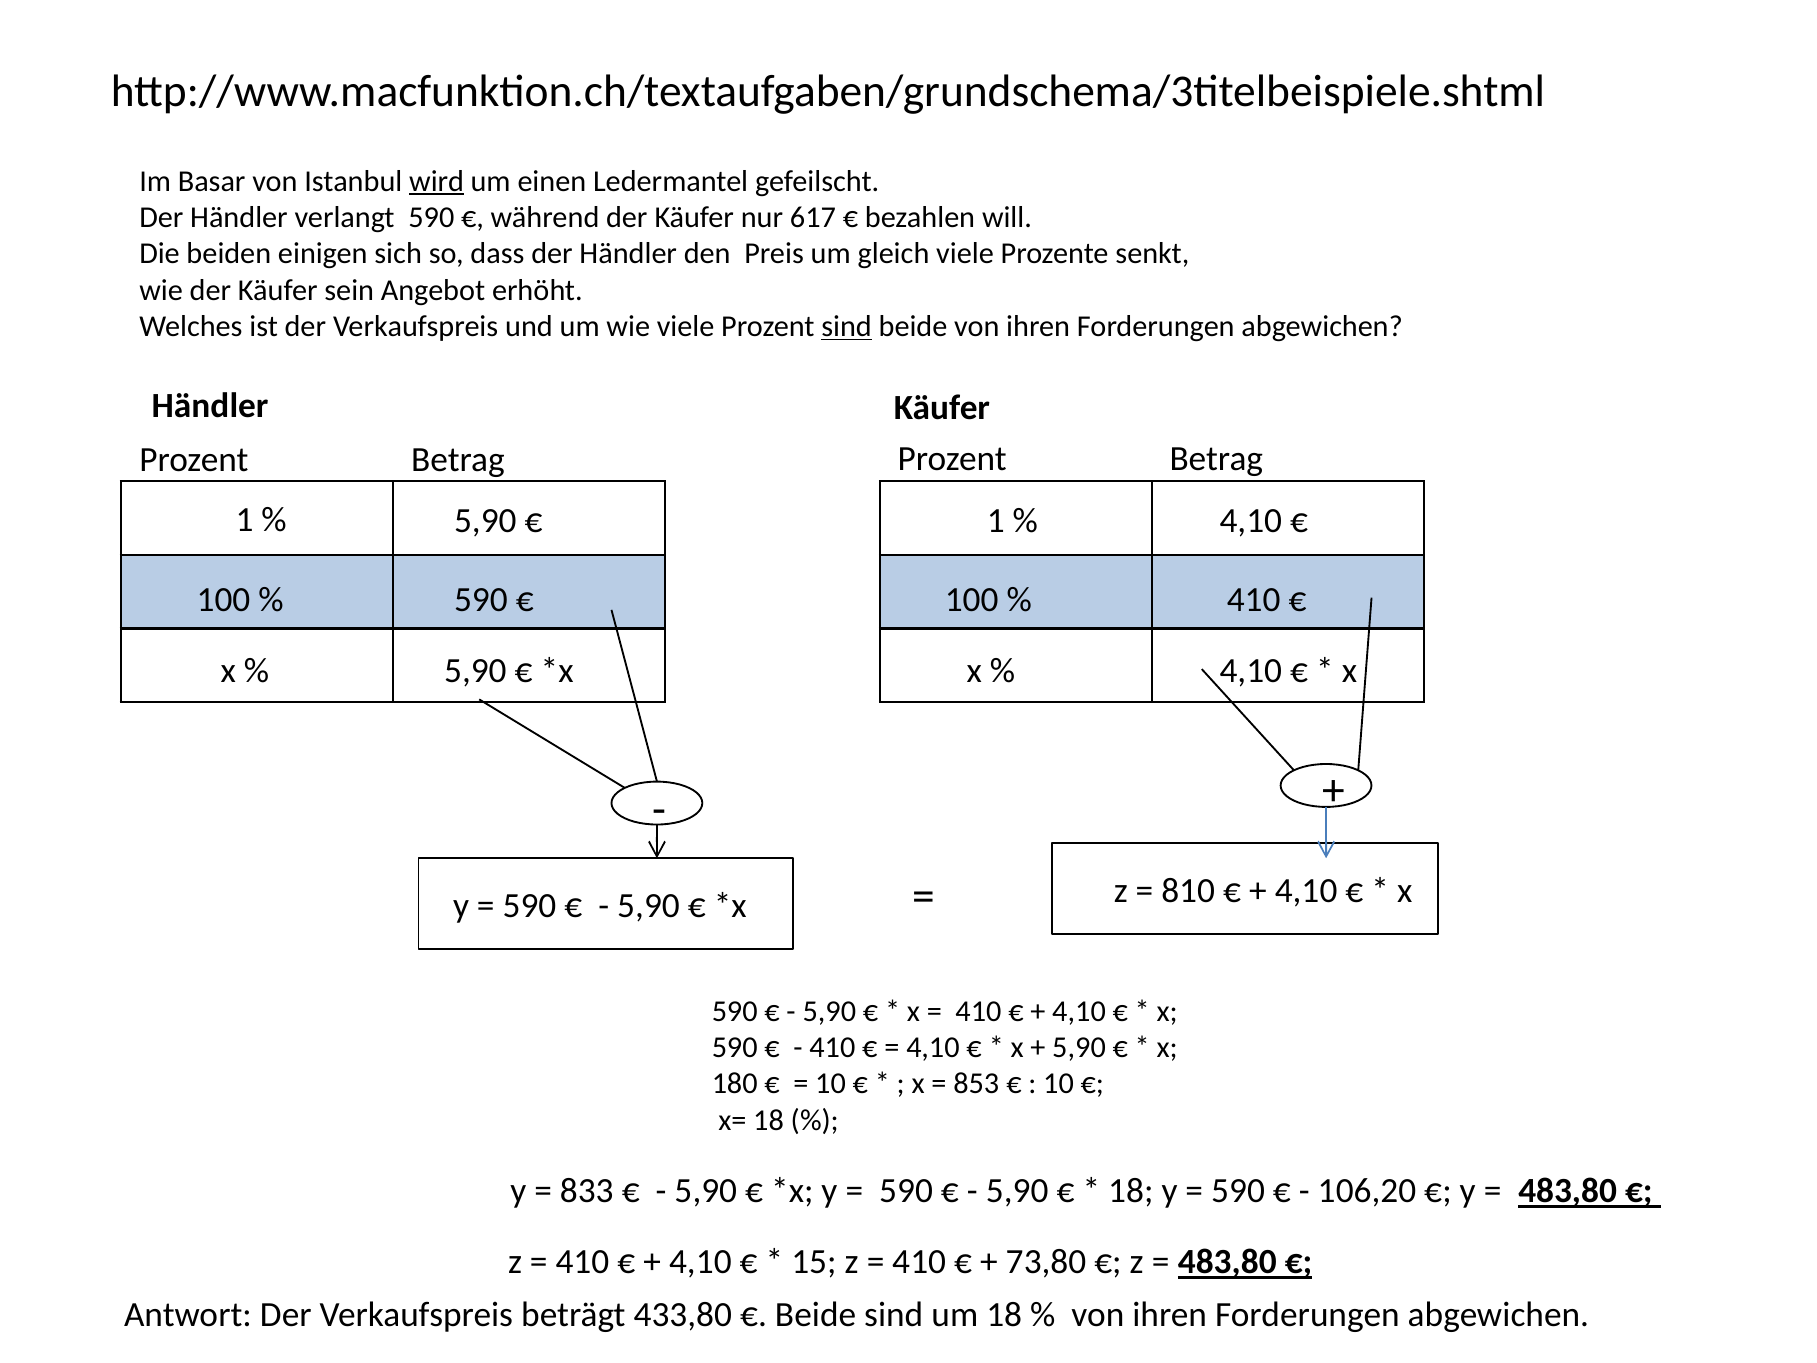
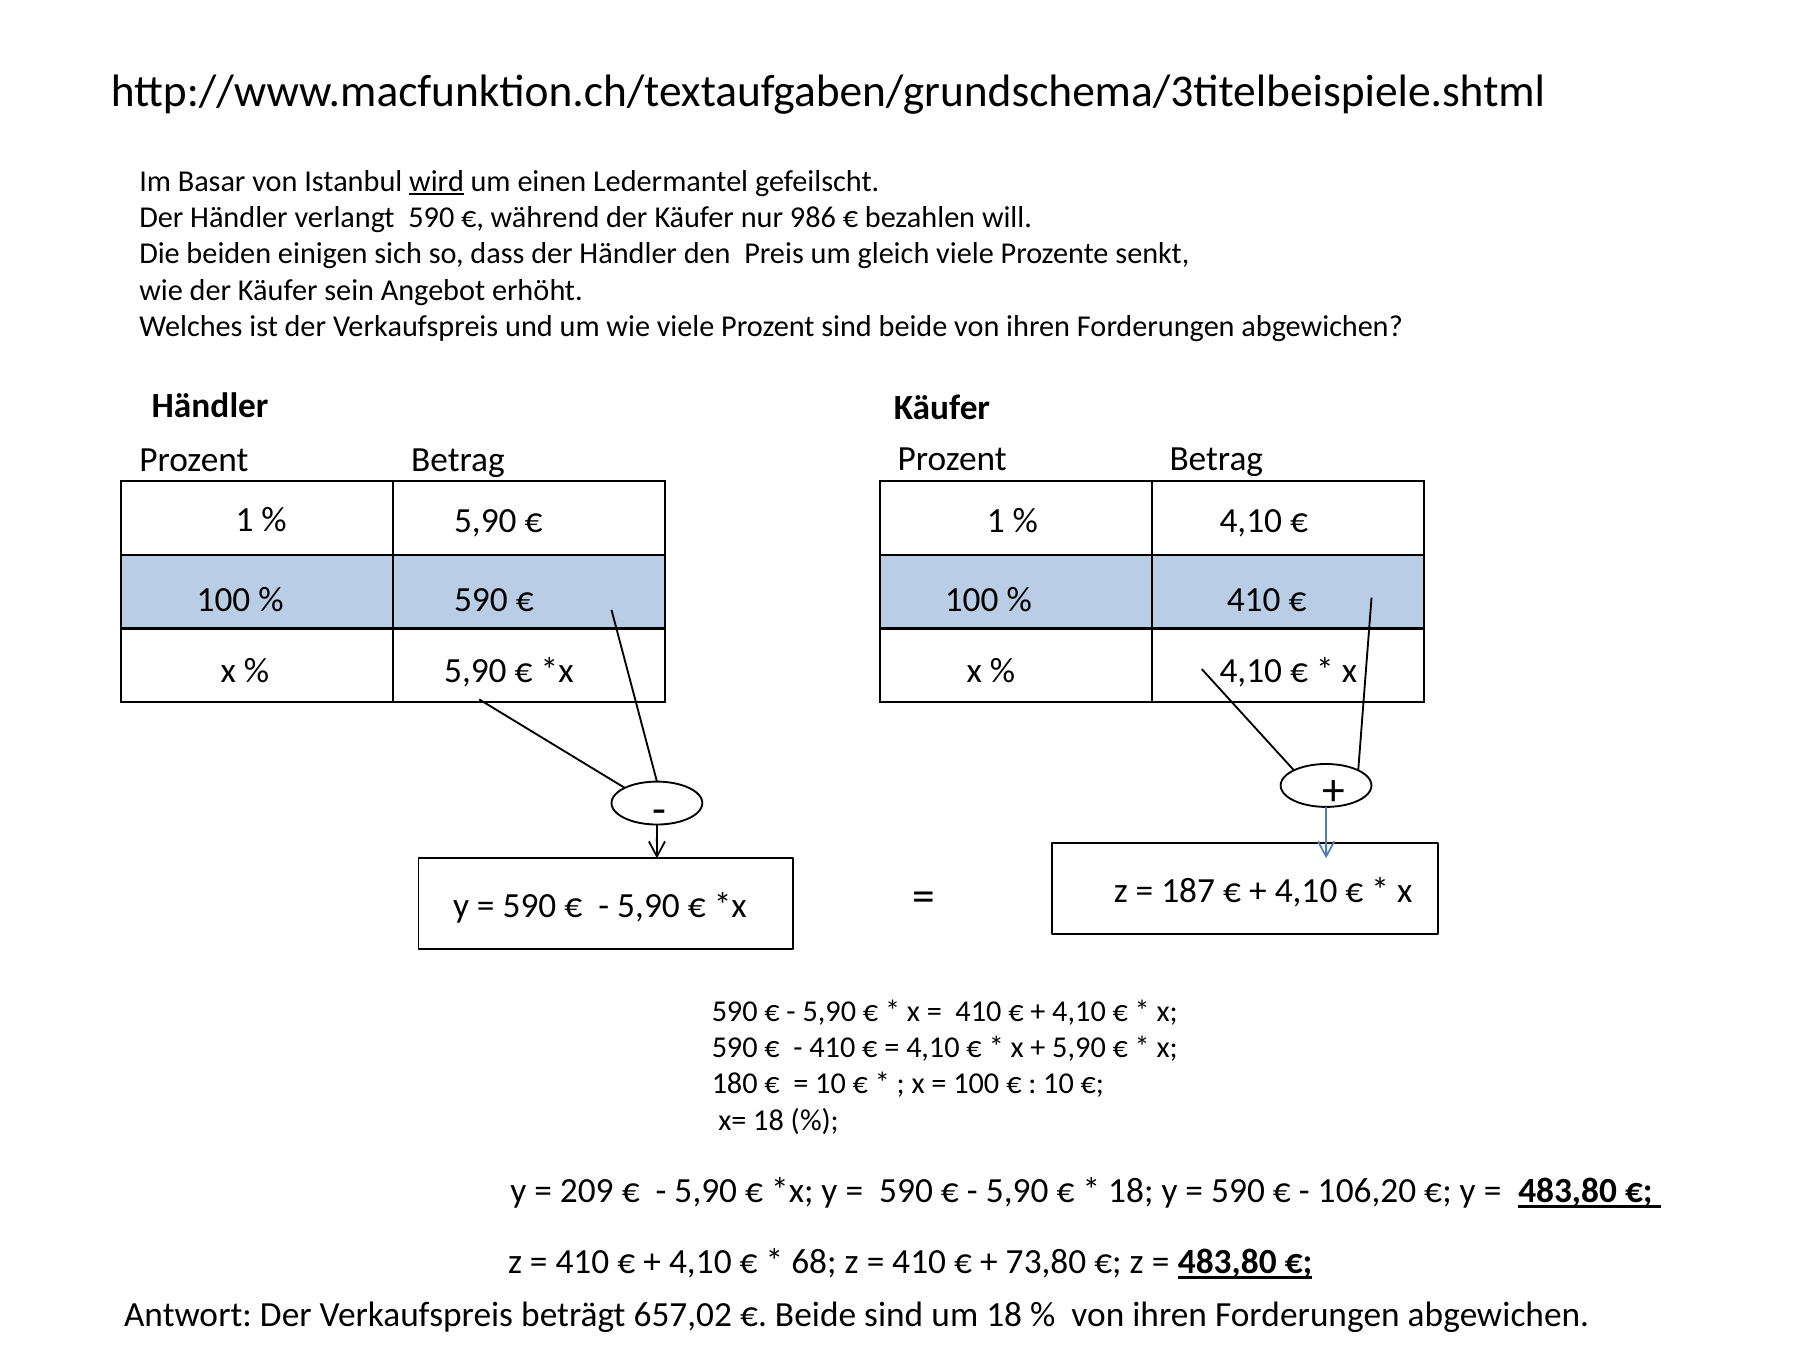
617: 617 -> 986 (813, 217)
sind underline: present -> none (847, 326)
810: 810 -> 187 (1188, 891)
853: 853 -> 100 (976, 1084)
833: 833 -> 209 (587, 1191)
15: 15 -> 68 (814, 1262)
433,80: 433,80 -> 657,02 (683, 1315)
